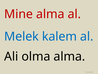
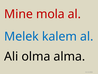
Mine alma: alma -> mola (50, 14)
